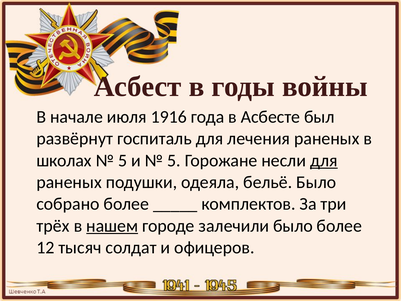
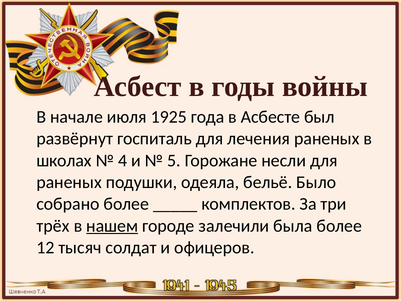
1916: 1916 -> 1925 (169, 117)
5: 5 -> 4 (123, 160)
для underline: present -> none (324, 160)
залечили было: было -> была (293, 226)
